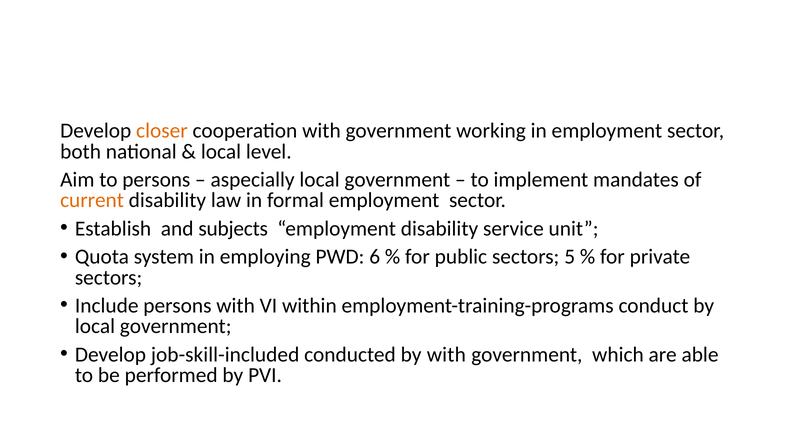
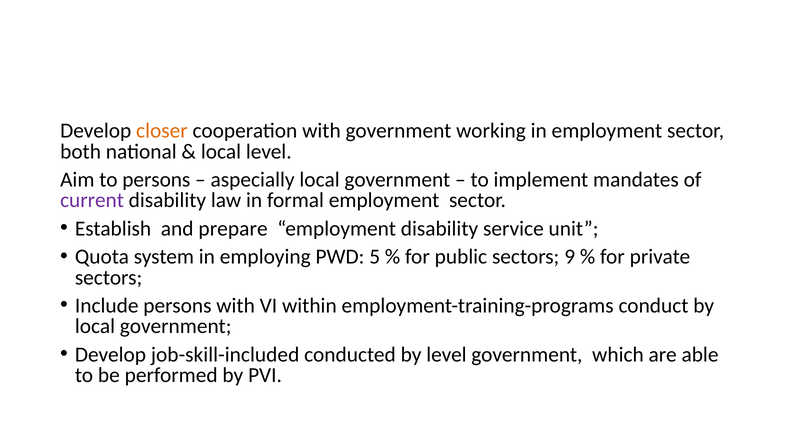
current colour: orange -> purple (92, 200)
subjects: subjects -> prepare (233, 228)
6: 6 -> 5 (375, 257)
5: 5 -> 9 (570, 257)
by with: with -> level (446, 354)
